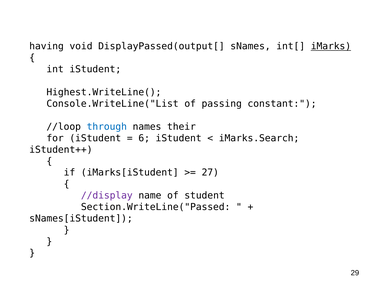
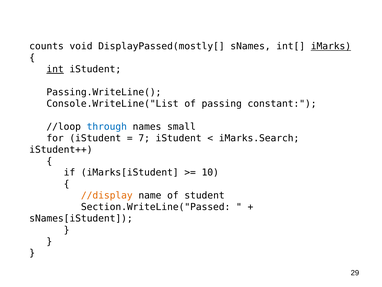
having: having -> counts (47, 46)
DisplayPassed(output[: DisplayPassed(output[ -> DisplayPassed(mostly[ (161, 46)
int underline: none -> present (55, 69)
Highest.WriteLine(: Highest.WriteLine( -> Passing.WriteLine( (104, 92)
their: their -> small (181, 126)
6: 6 -> 7 (144, 138)
27: 27 -> 10 (210, 172)
//display colour: purple -> orange (107, 195)
